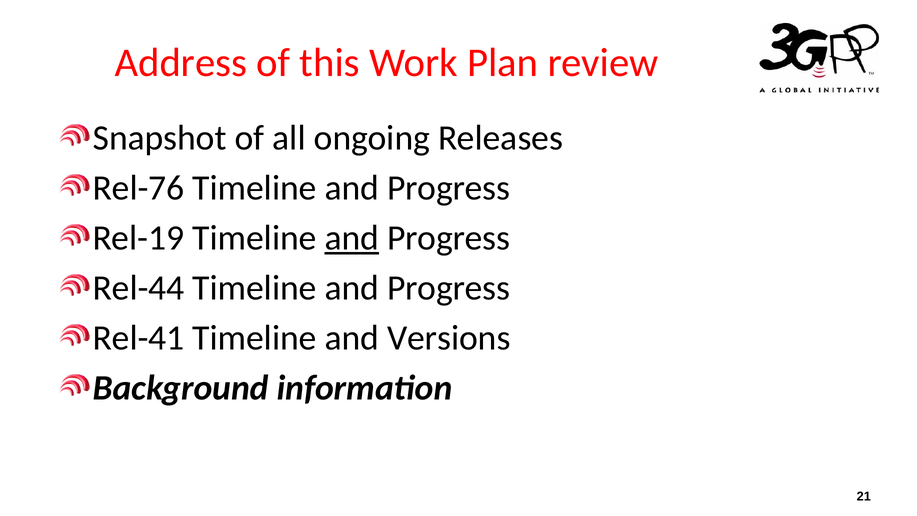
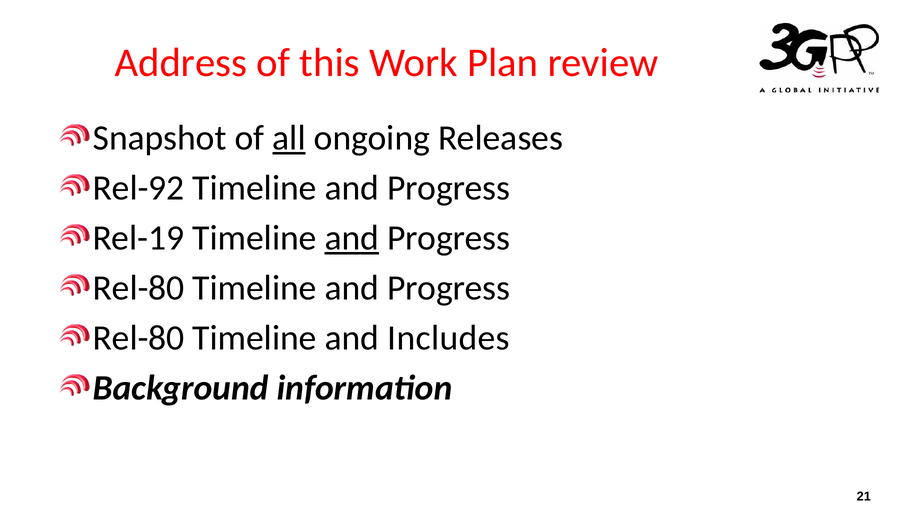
all underline: none -> present (289, 138)
Rel-76: Rel-76 -> Rel-92 (139, 188)
Rel-44: Rel-44 -> Rel-80 (139, 288)
Rel-41: Rel-41 -> Rel-80 (139, 338)
Versions: Versions -> Includes (449, 338)
